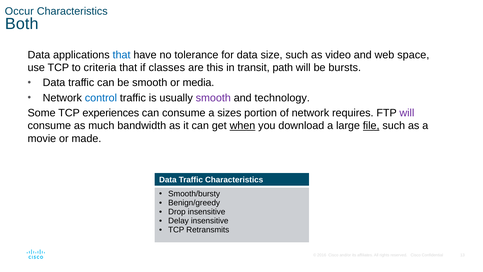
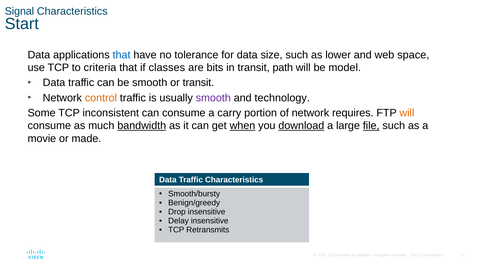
Occur: Occur -> Signal (19, 11)
Both: Both -> Start (22, 24)
video: video -> lower (338, 55)
this: this -> bits (215, 68)
bursts: bursts -> model (345, 68)
or media: media -> transit (198, 83)
control colour: blue -> orange (101, 98)
experiences: experiences -> inconsistent (111, 113)
sizes: sizes -> carry (229, 113)
will colour: purple -> orange (407, 113)
bandwidth underline: none -> present (142, 126)
download underline: none -> present (301, 126)
